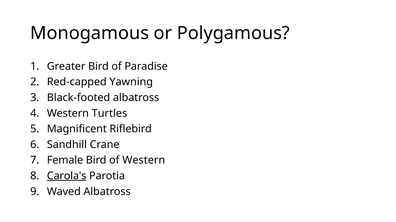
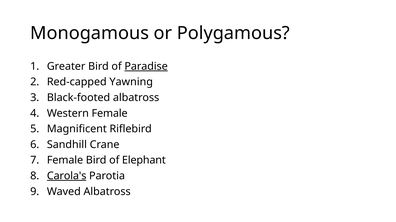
Paradise underline: none -> present (146, 67)
Western Turtles: Turtles -> Female (110, 114)
of Western: Western -> Elephant (144, 161)
